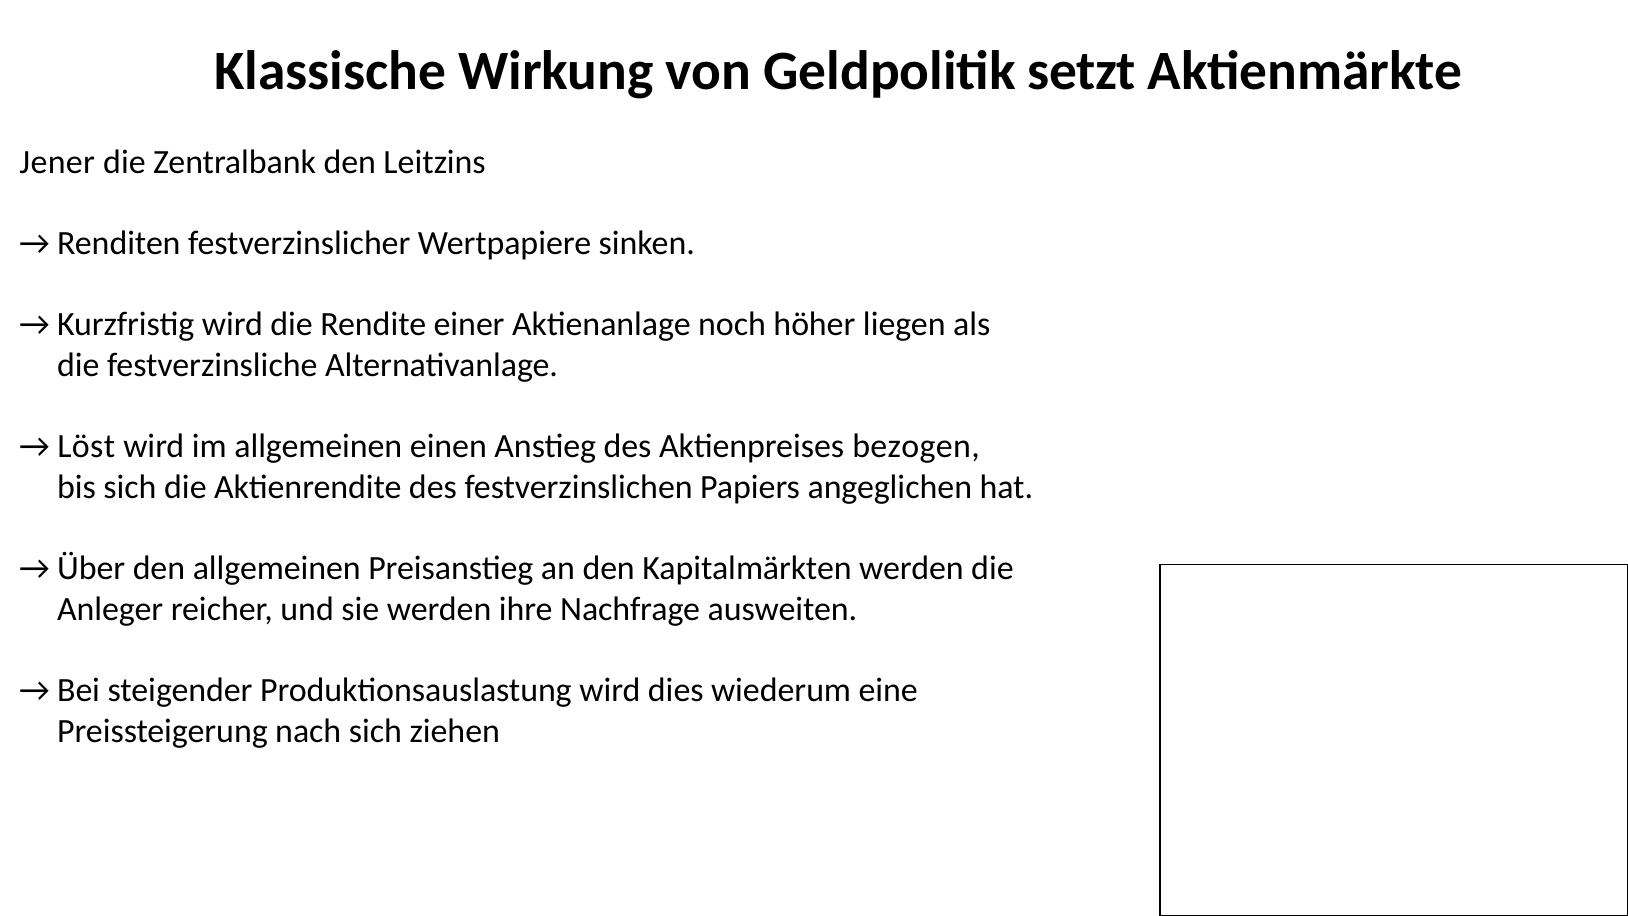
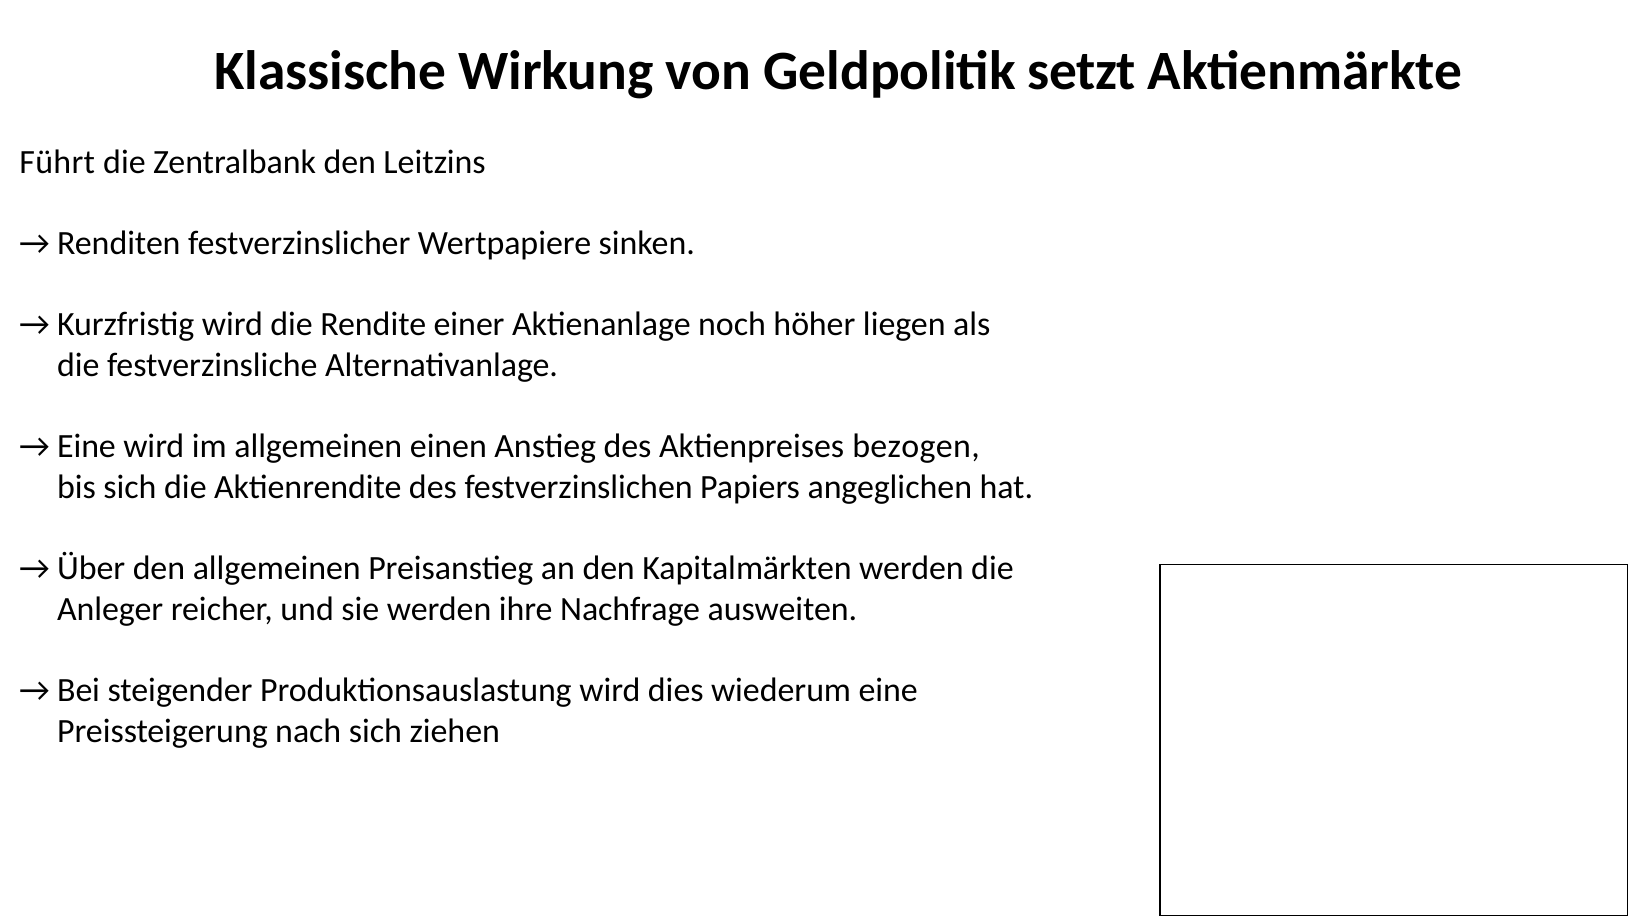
Jener: Jener -> Führt (57, 162)
Löst: Löst -> Eine (87, 446)
